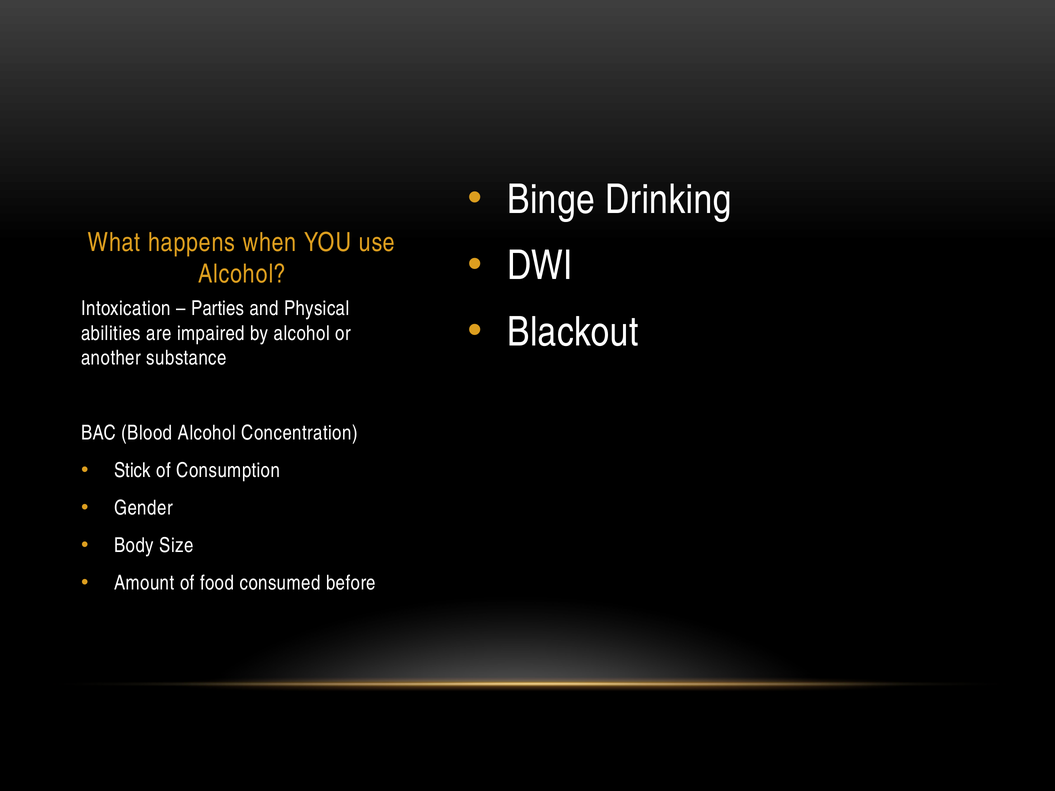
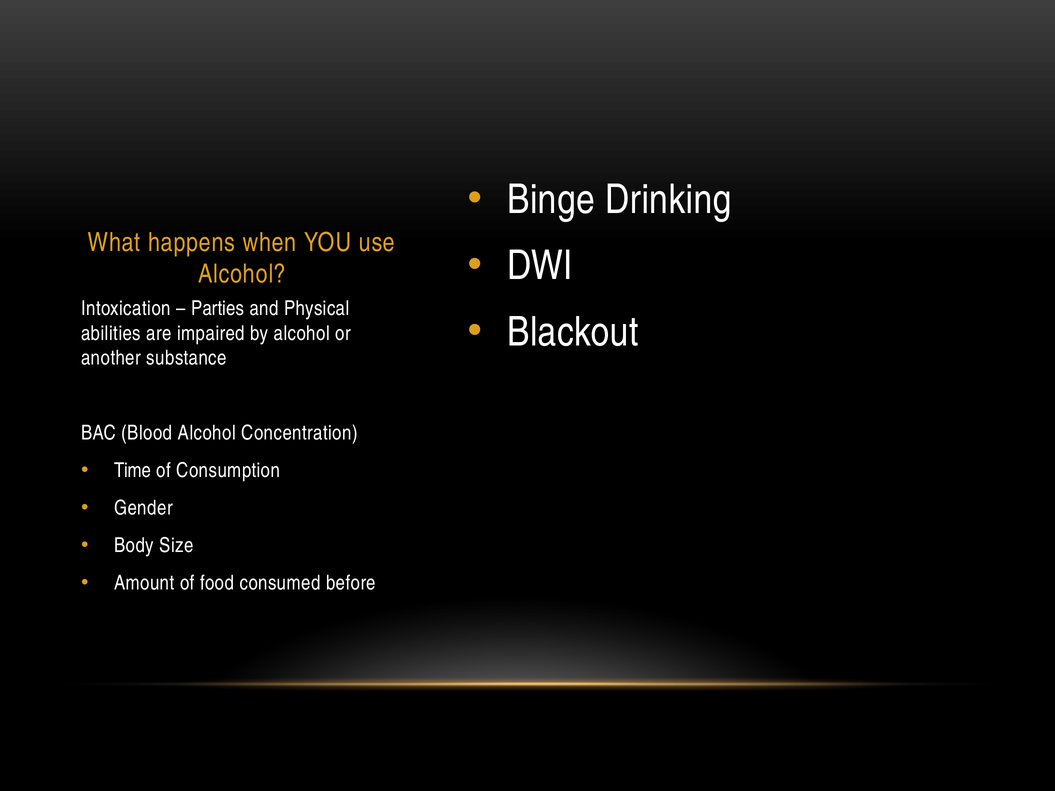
Stick: Stick -> Time (133, 471)
